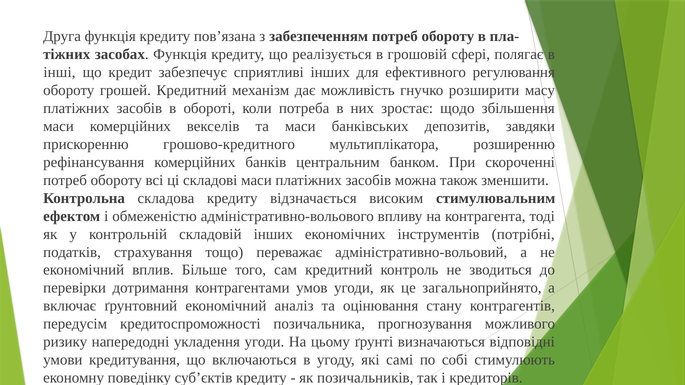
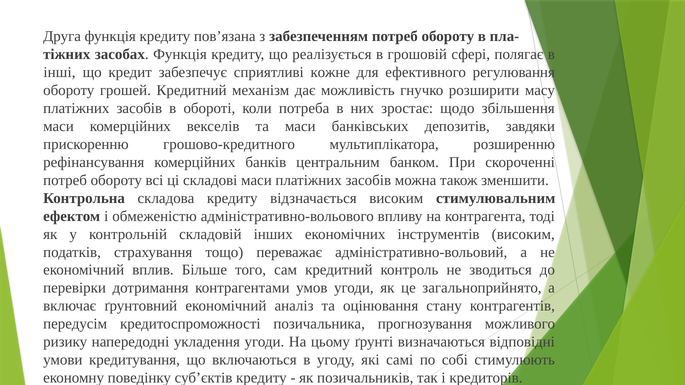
сприятливі інших: інших -> кожне (330, 72)
інструментів потрібні: потрібні -> високим (523, 234)
